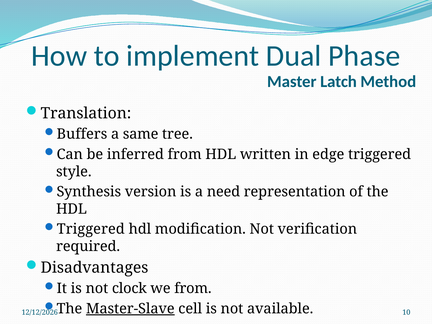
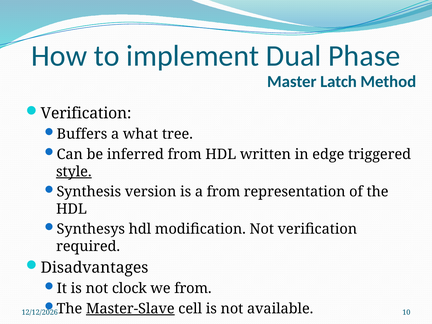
Translation: Translation -> Verification (86, 113)
same: same -> what (141, 134)
style underline: none -> present (74, 172)
a need: need -> from (224, 192)
Triggered: Triggered -> Synthesys (91, 229)
